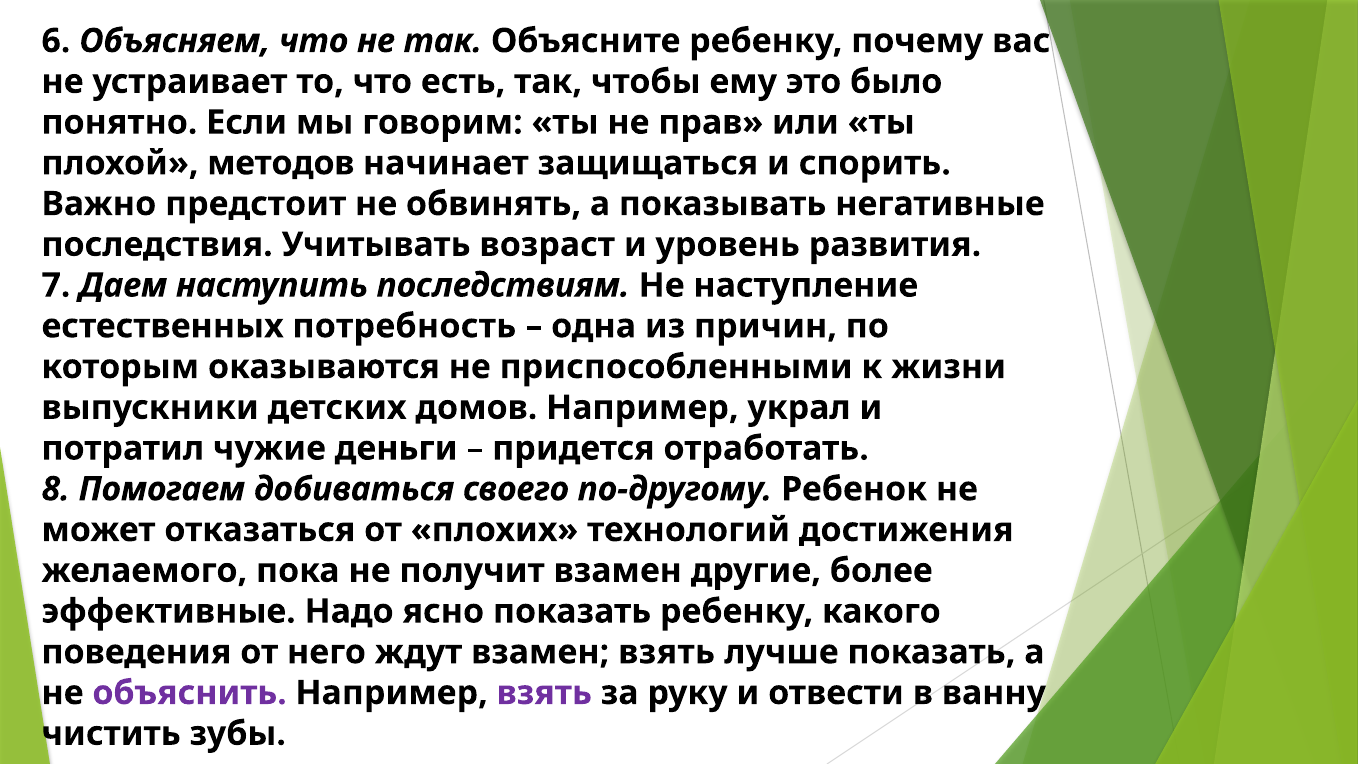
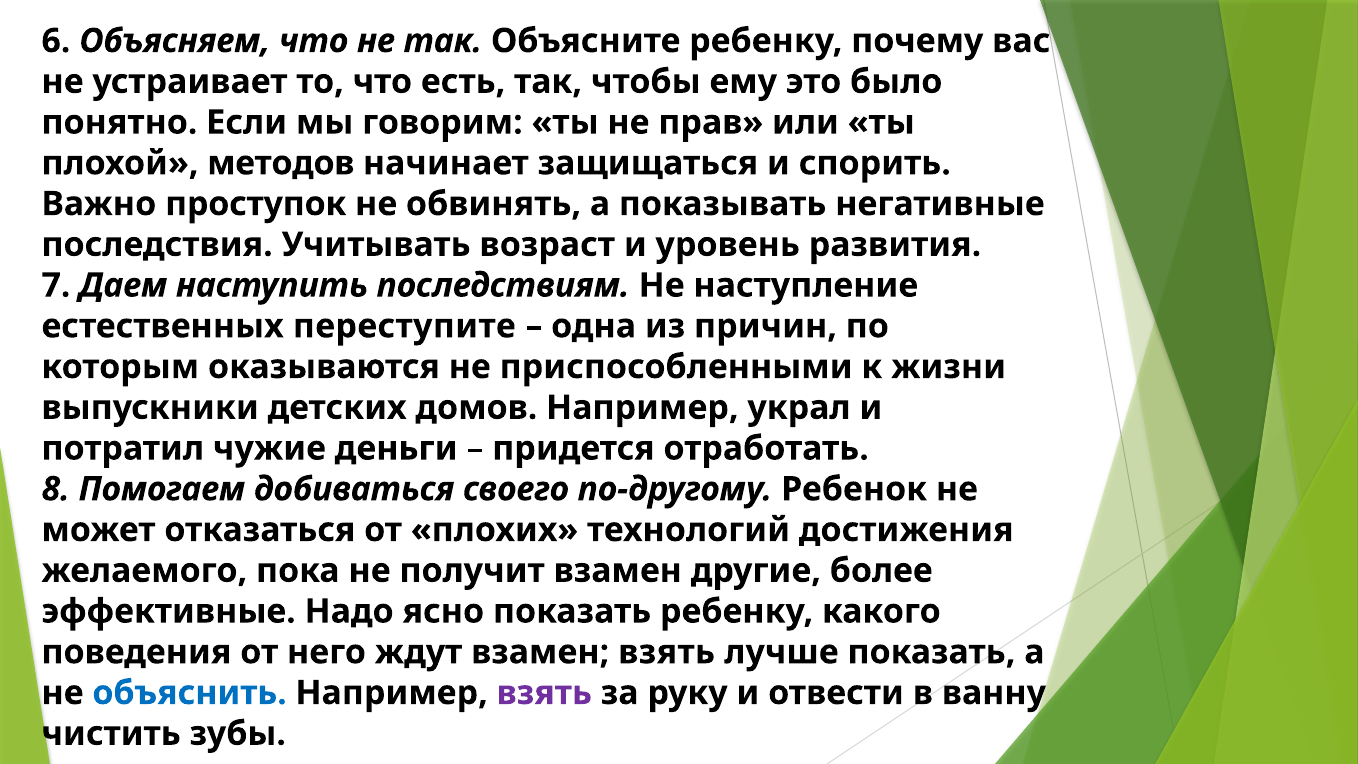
предстоит: предстоит -> проступок (256, 204)
потребность: потребность -> переступите (404, 326)
объяснить colour: purple -> blue (190, 693)
